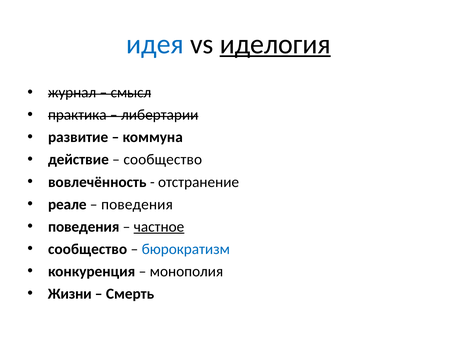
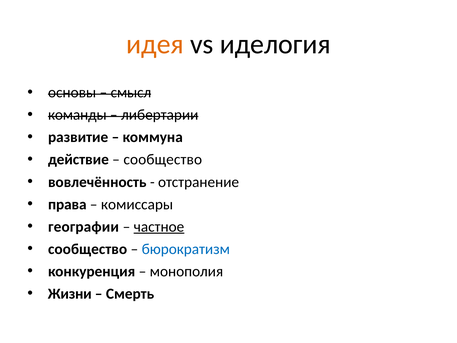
идея colour: blue -> orange (155, 44)
иделогия underline: present -> none (275, 44)
журнал: журнал -> основы (72, 92)
практика: практика -> команды (77, 115)
реале: реале -> права (67, 204)
поведения: поведения -> комиссары (137, 204)
поведения: поведения -> географии (84, 227)
